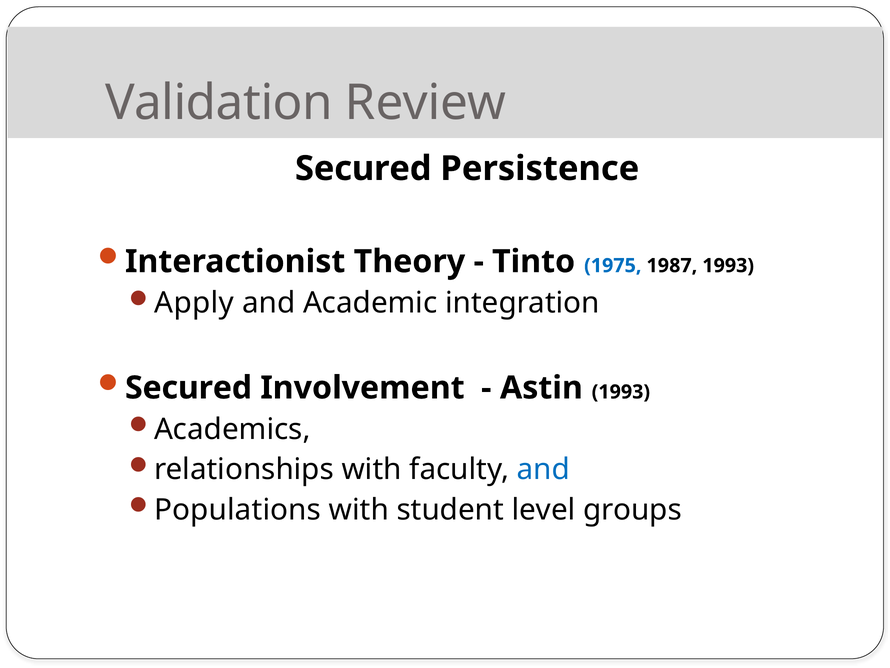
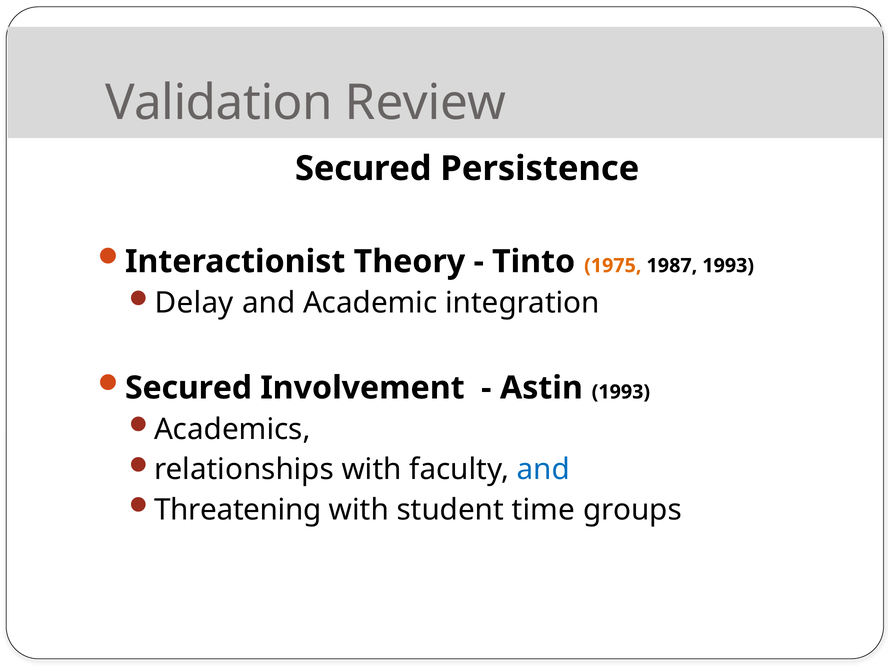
1975 colour: blue -> orange (613, 265)
Apply: Apply -> Delay (194, 303)
Populations: Populations -> Threatening (238, 509)
level: level -> time (543, 509)
